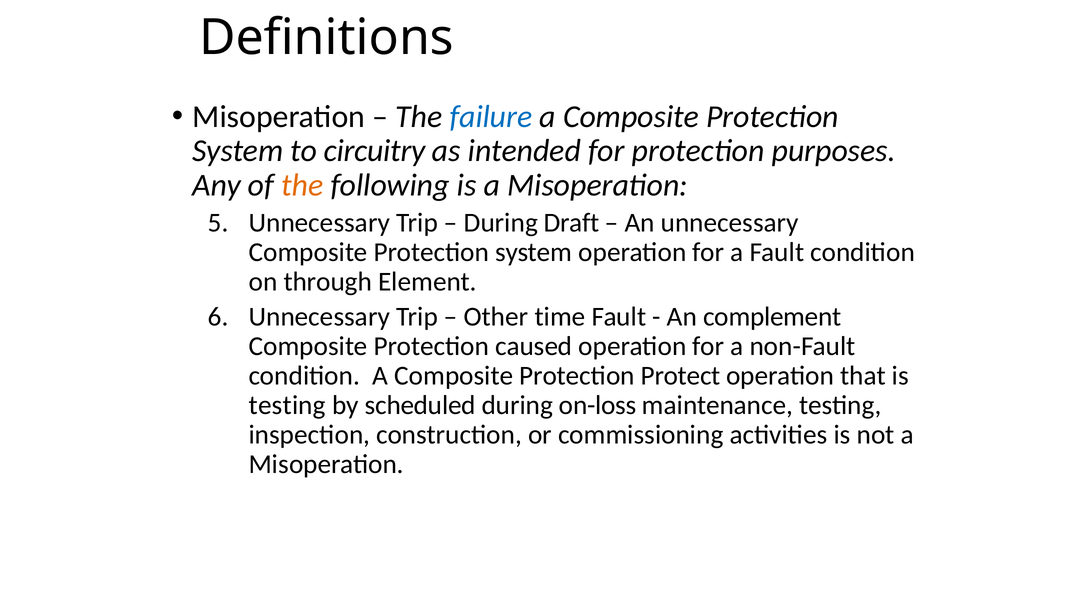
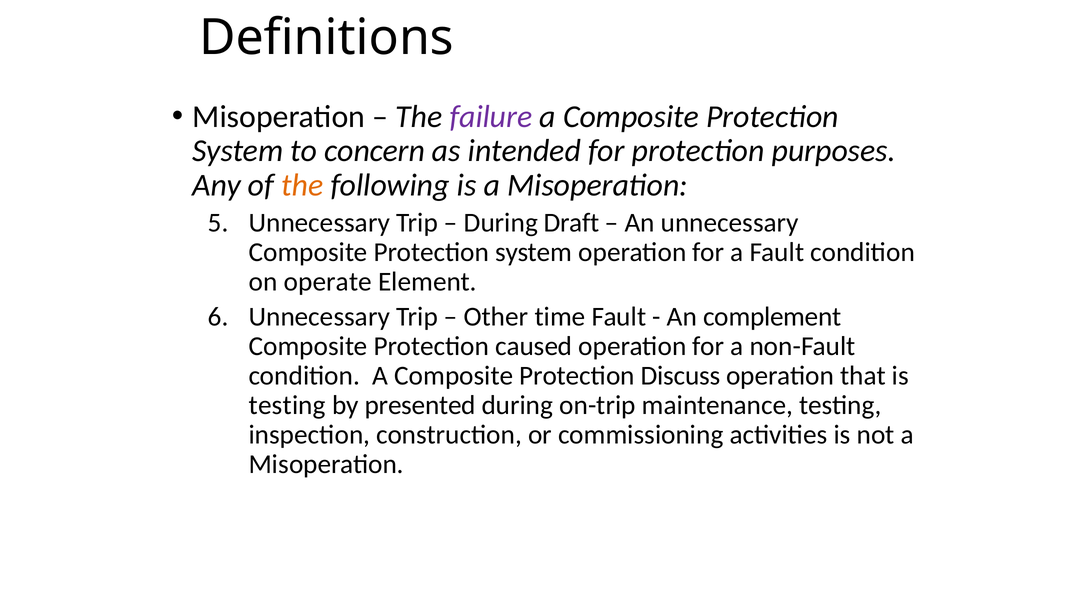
failure colour: blue -> purple (491, 117)
circuitry: circuitry -> concern (375, 151)
through: through -> operate (328, 282)
Protect: Protect -> Discuss (681, 376)
scheduled: scheduled -> presented (420, 405)
on-loss: on-loss -> on-trip (598, 405)
